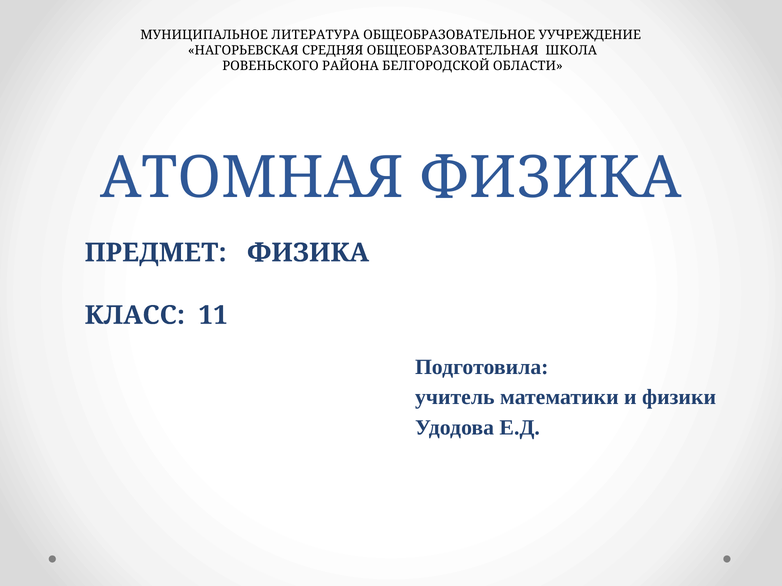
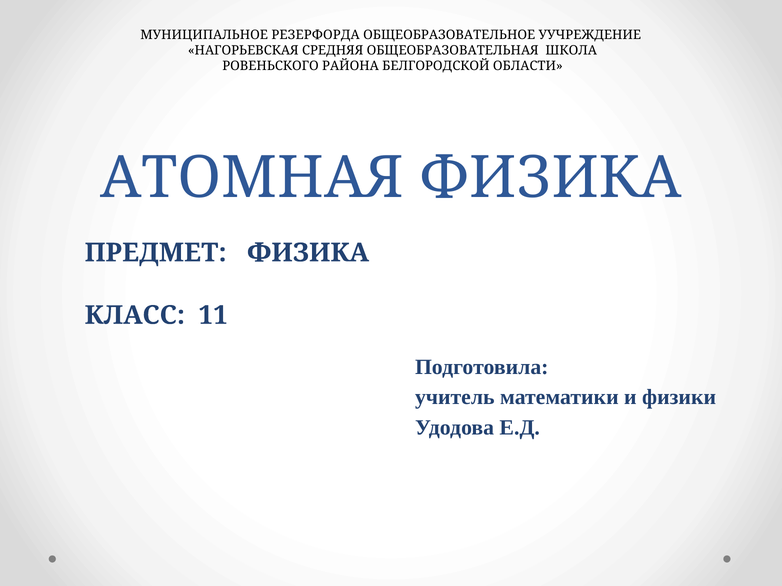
ЛИТЕРАТУРА: ЛИТЕРАТУРА -> РЕЗЕРФОРДА (316, 35)
